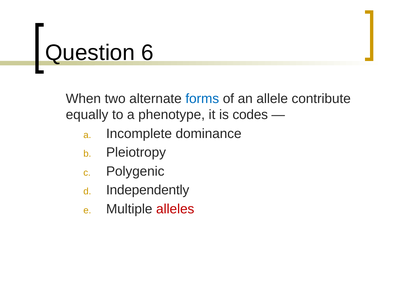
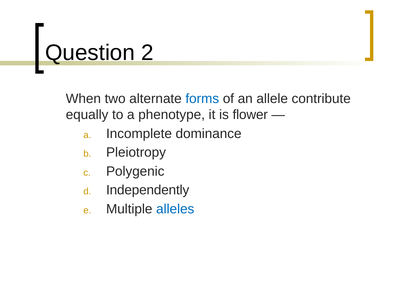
6: 6 -> 2 (147, 53)
codes: codes -> flower (250, 115)
alleles colour: red -> blue (175, 209)
